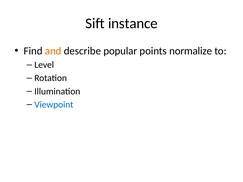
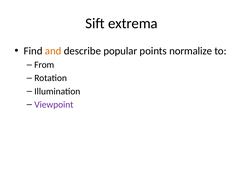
instance: instance -> extrema (133, 24)
Level: Level -> From (44, 65)
Viewpoint colour: blue -> purple (54, 105)
